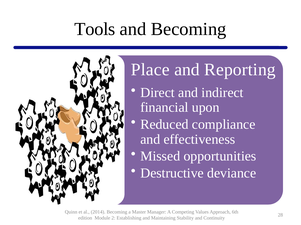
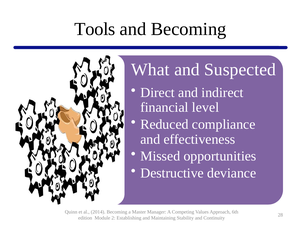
Place: Place -> What (150, 70)
Reporting: Reporting -> Suspected (240, 70)
upon: upon -> level (206, 108)
